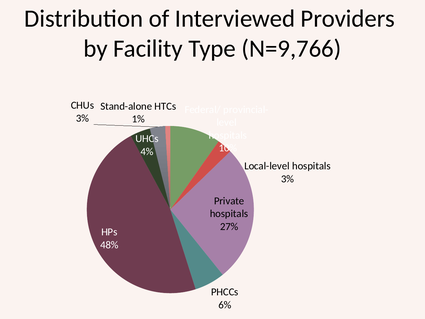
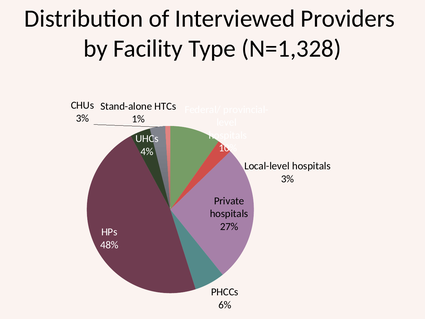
N=9,766: N=9,766 -> N=1,328 (291, 48)
